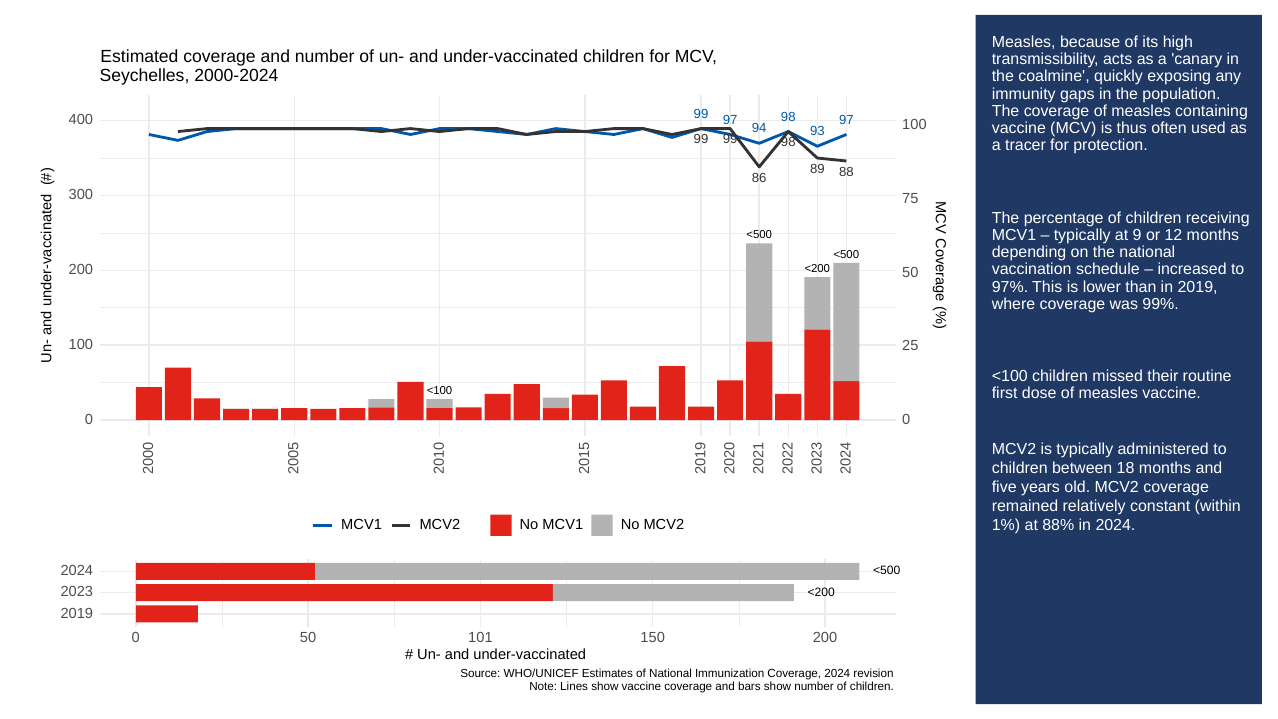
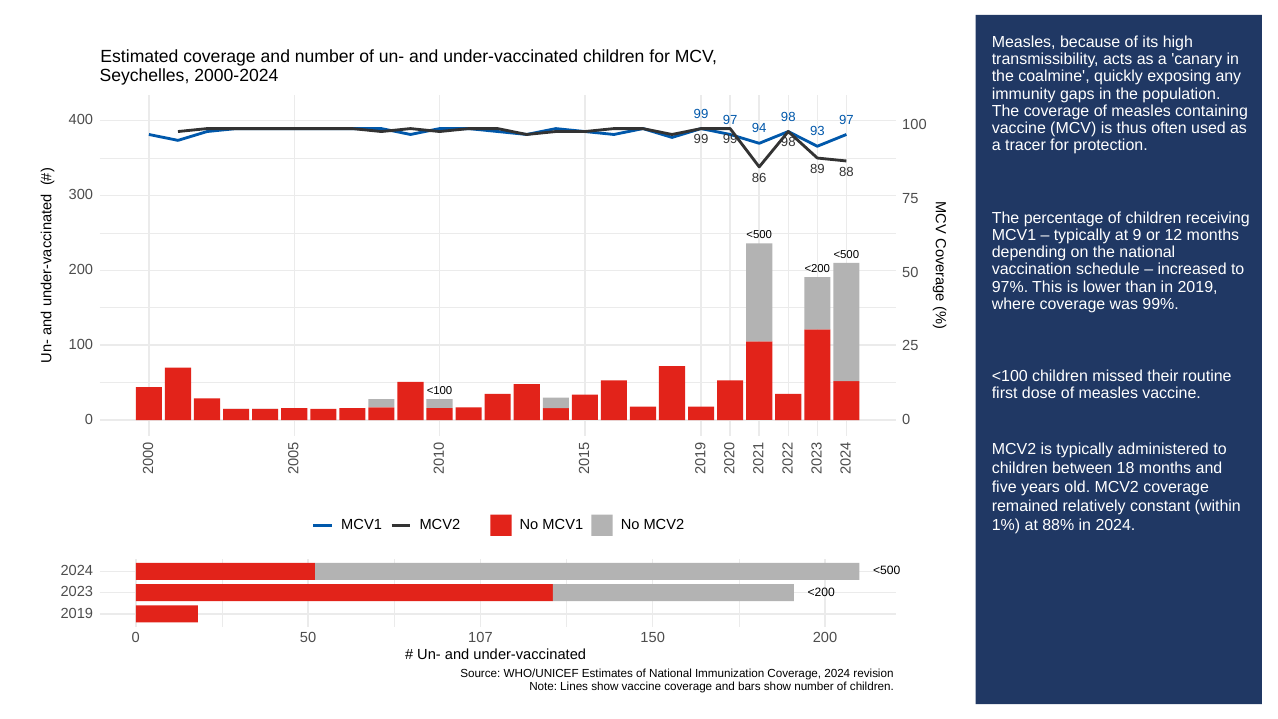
101: 101 -> 107 (480, 638)
